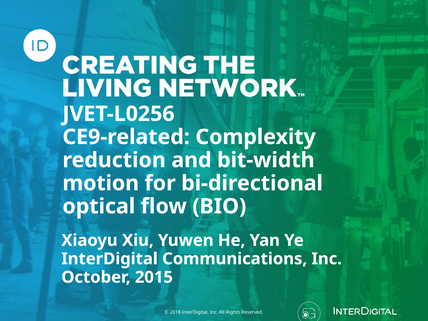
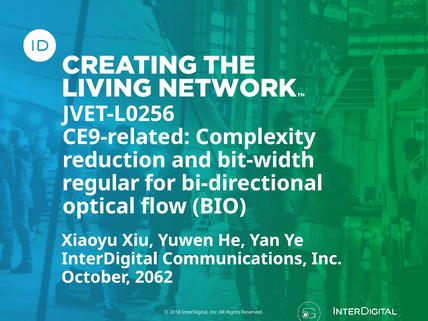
motion: motion -> regular (101, 183)
2015: 2015 -> 2062 (154, 277)
